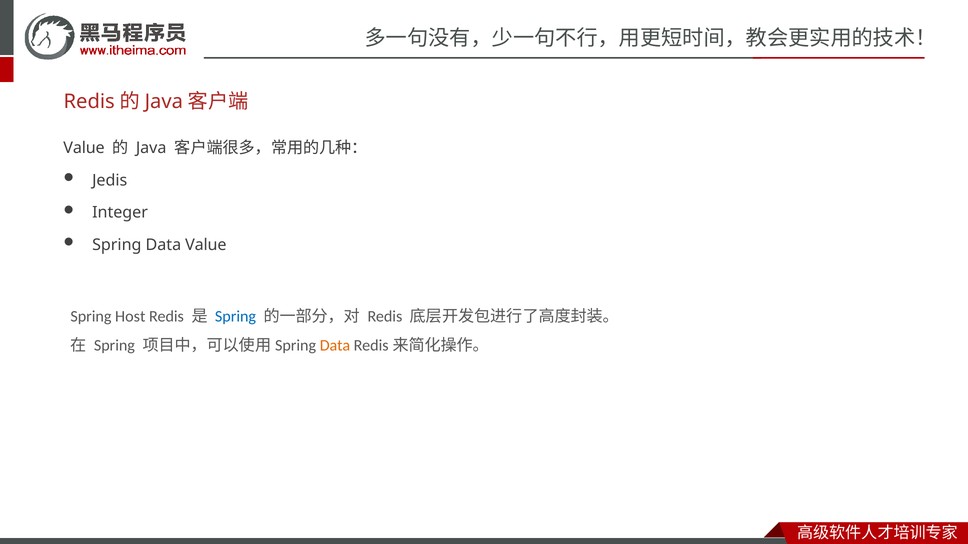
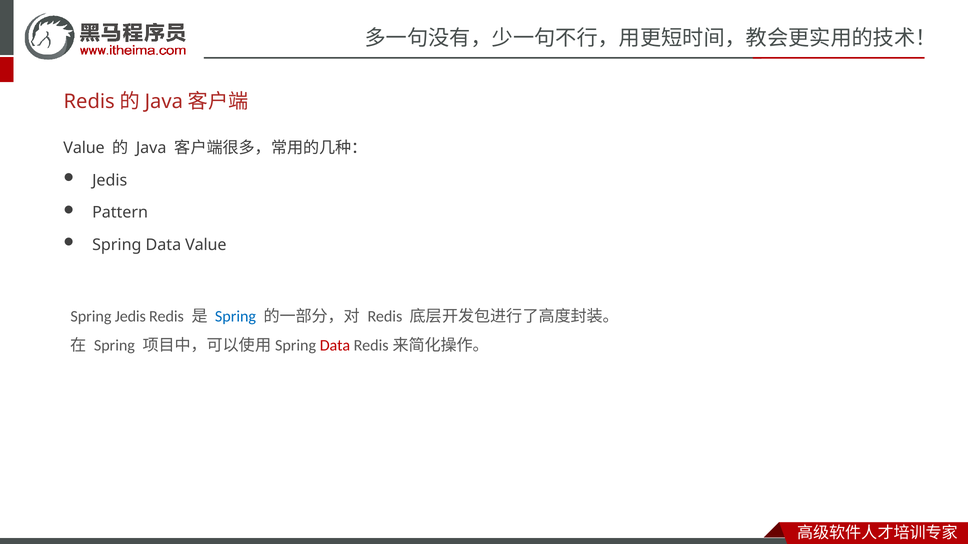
Integer: Integer -> Pattern (120, 213)
Spring Host: Host -> Jedis (130, 317)
Data colour: orange -> red (335, 346)
